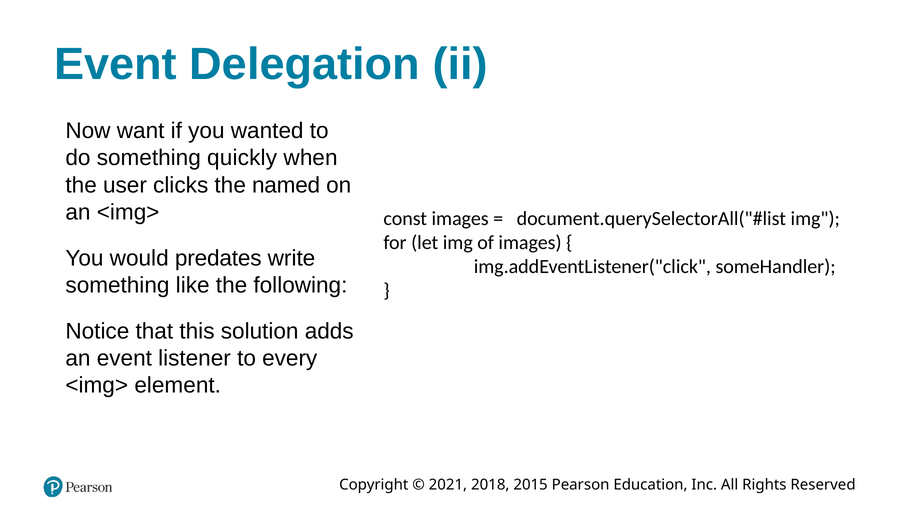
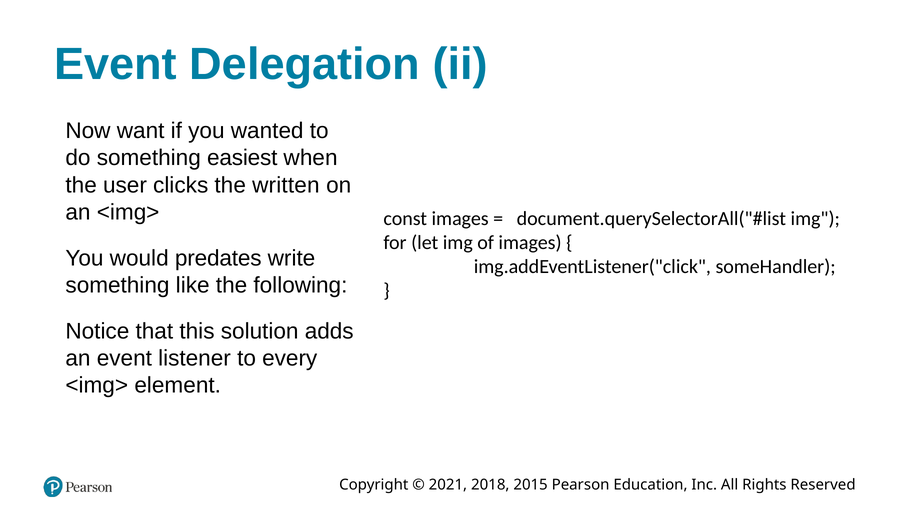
quickly: quickly -> easiest (242, 158)
named: named -> written (286, 185)
